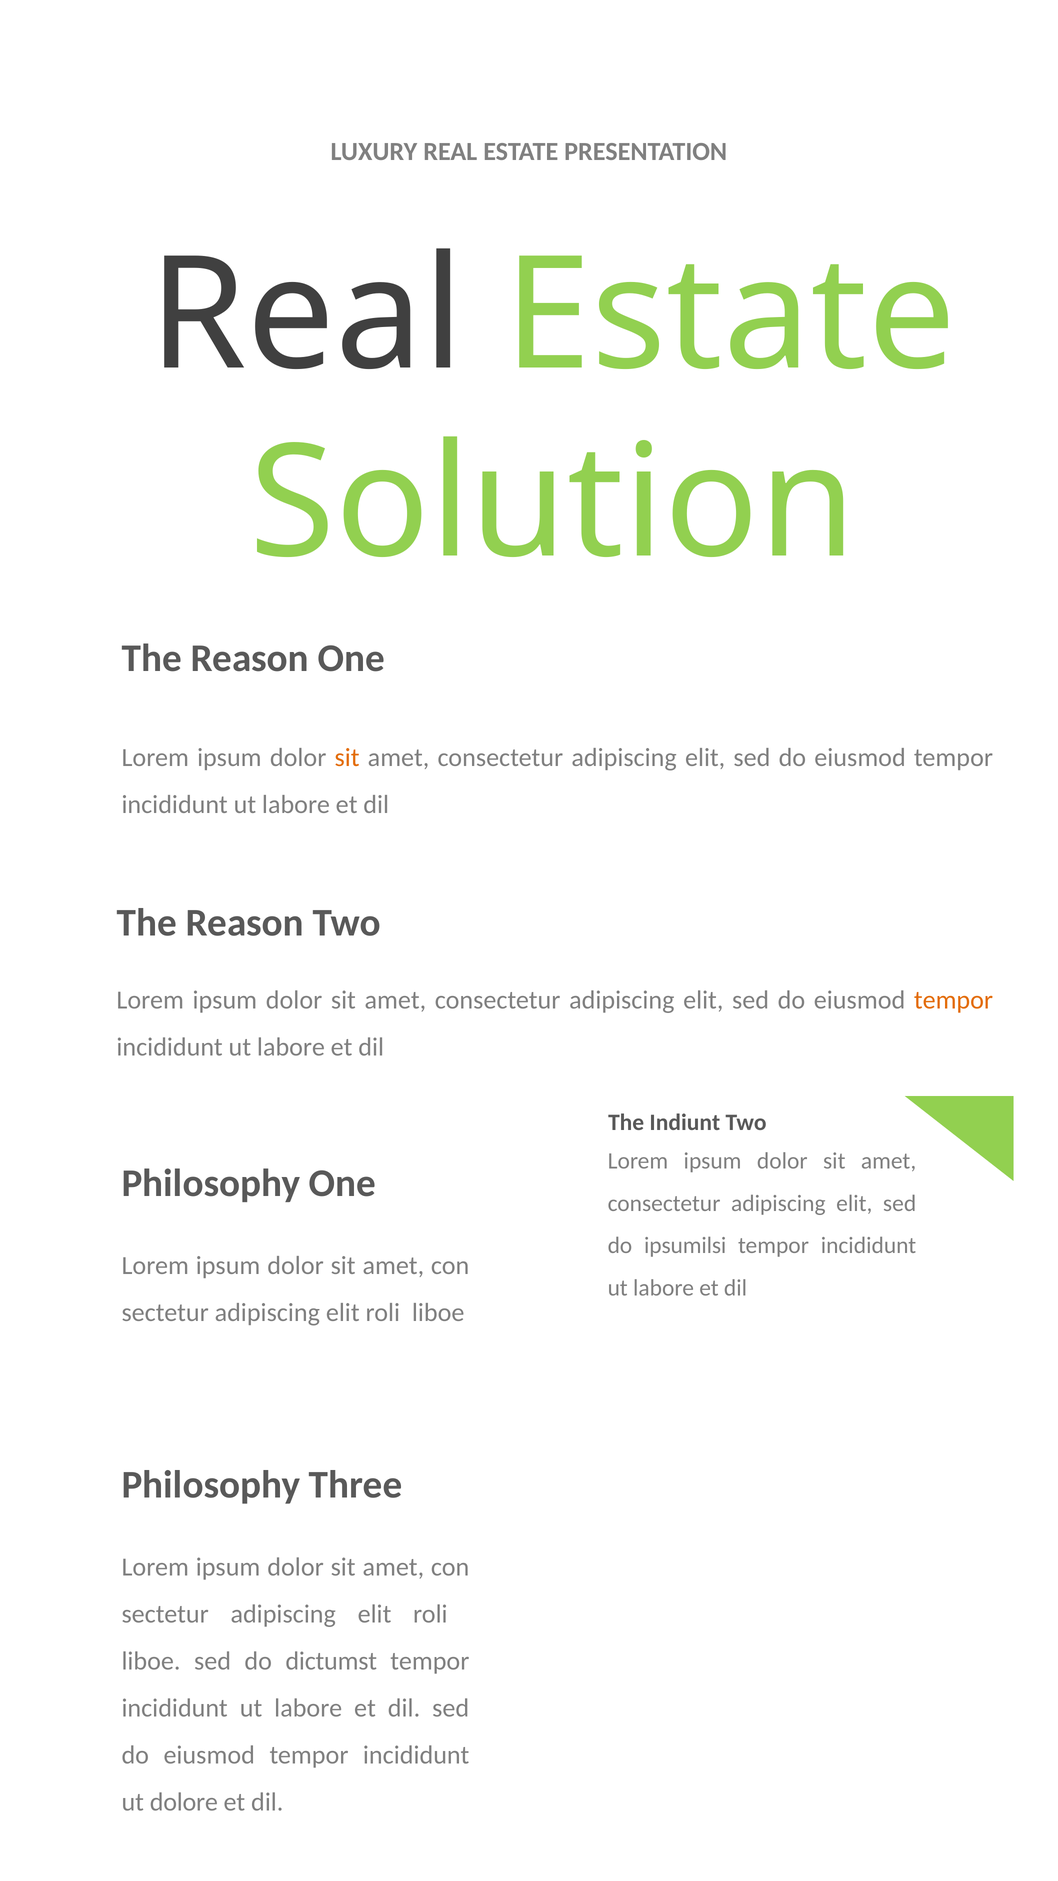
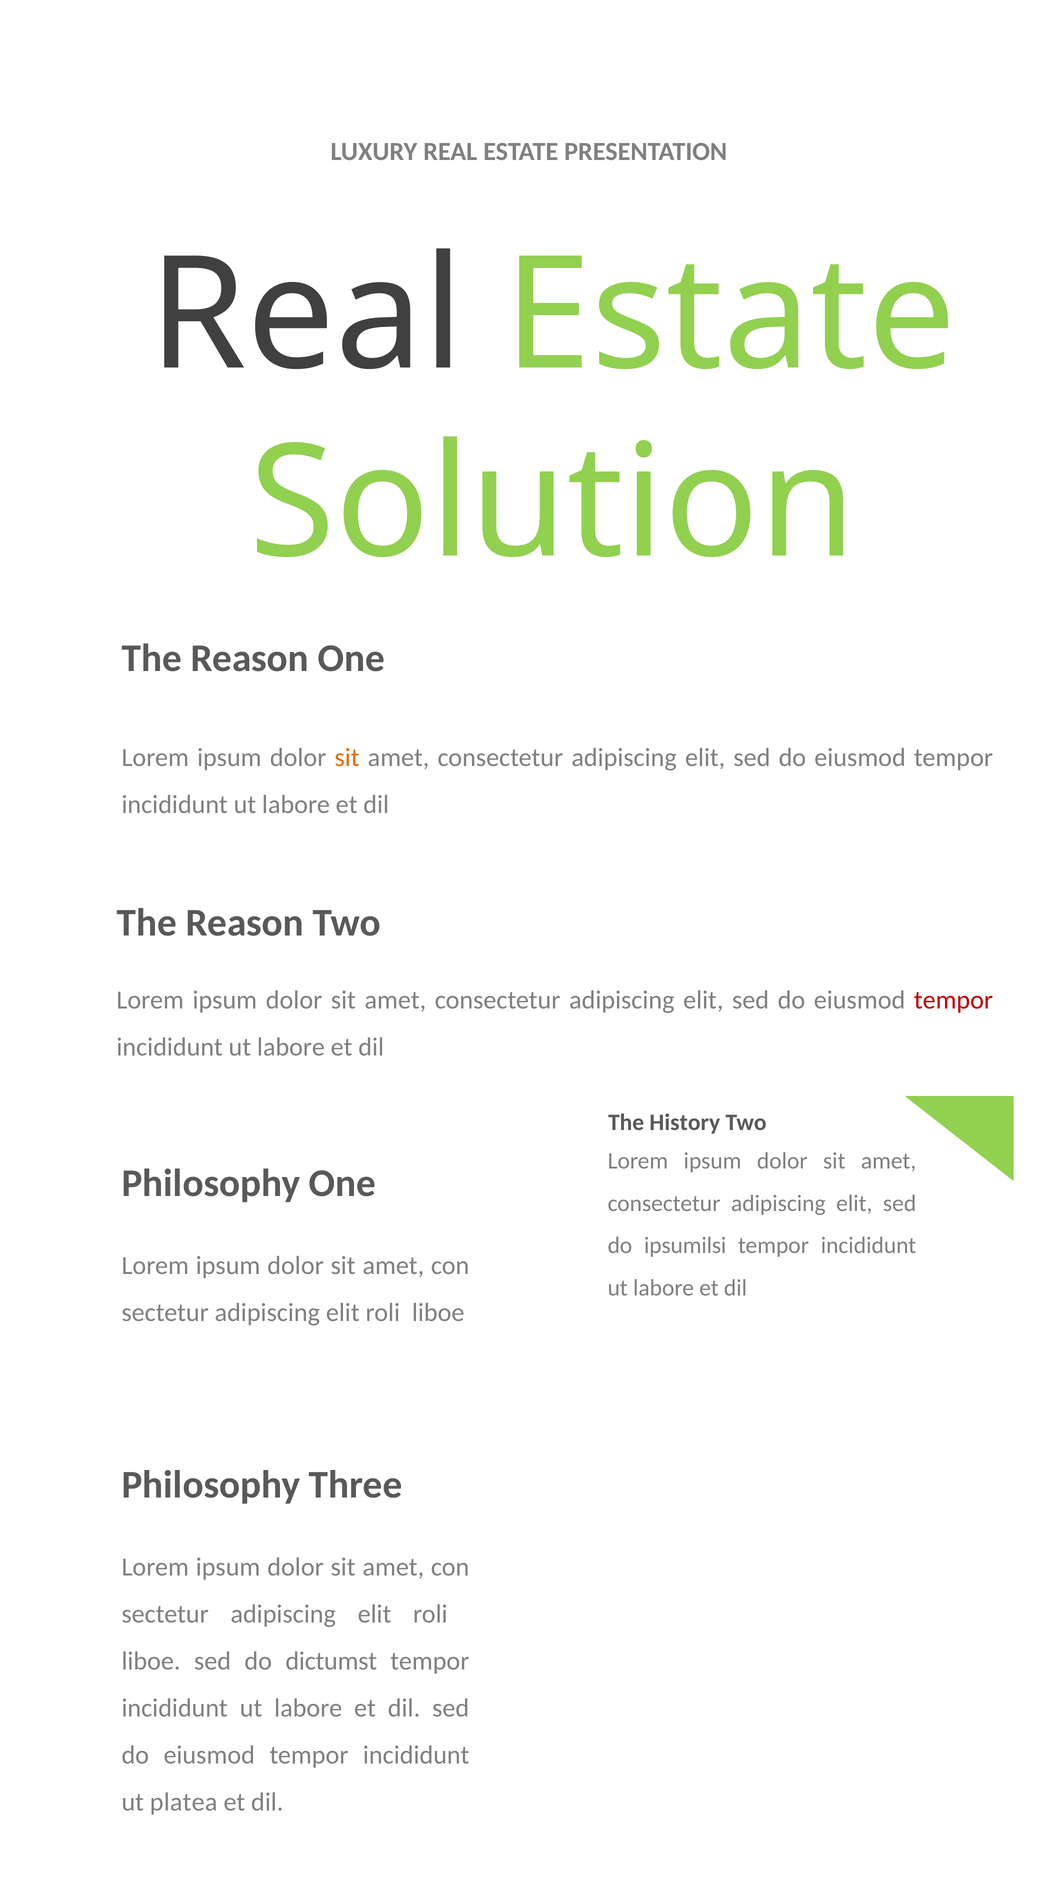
tempor colour: orange -> red (953, 1000)
Indiunt: Indiunt -> History (685, 1122)
dolore: dolore -> platea (184, 1802)
